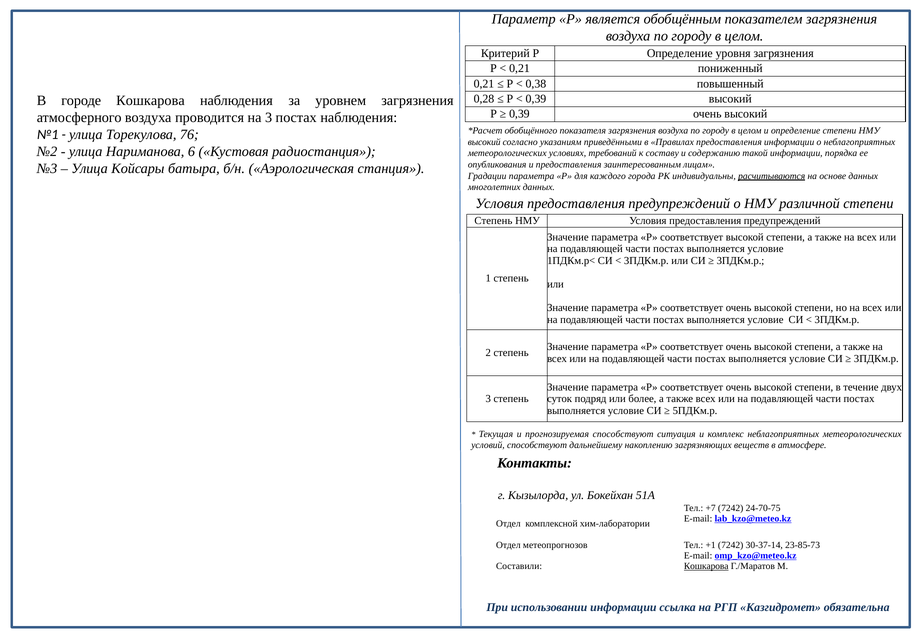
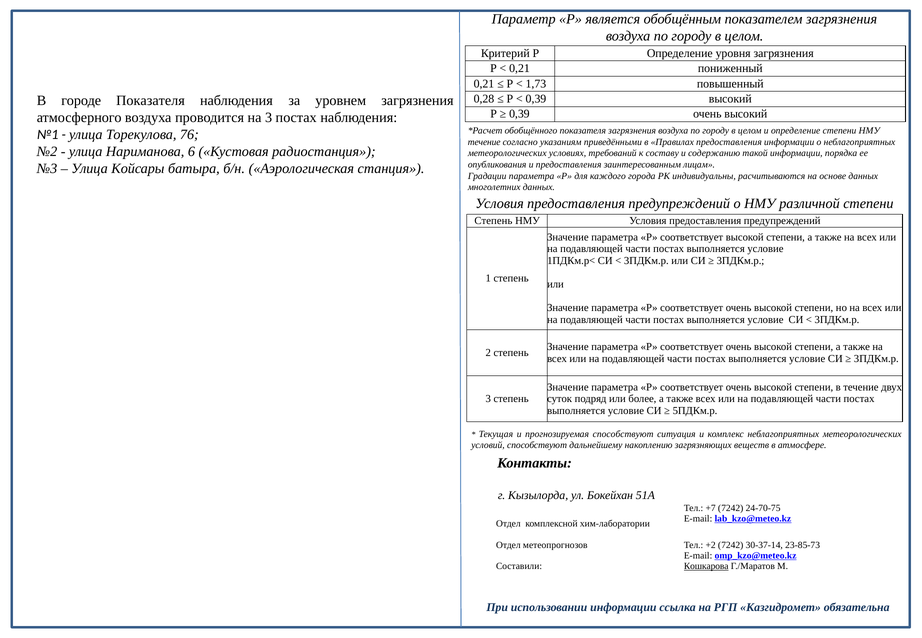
0,38: 0,38 -> 1,73 (536, 84)
городе Кошкарова: Кошкарова -> Показателя (151, 100)
высокий: высокий -> течение (484, 142)
расчитываются underline: present -> none (772, 176)
+1: +1 -> +2 (711, 545)
